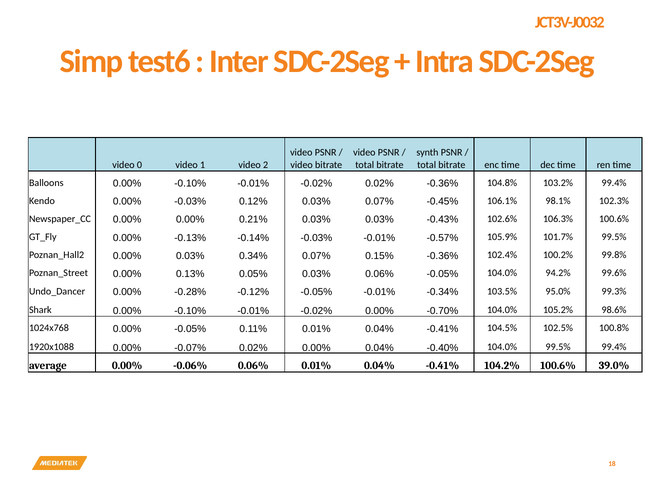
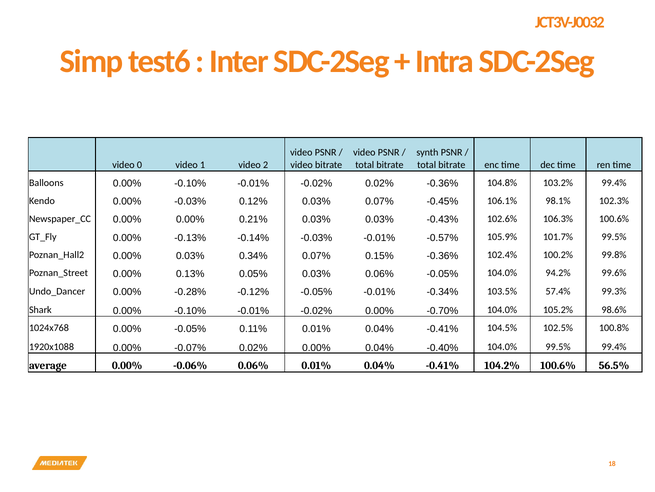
95.0%: 95.0% -> 57.4% (558, 291)
39.0%: 39.0% -> 56.5% (614, 365)
